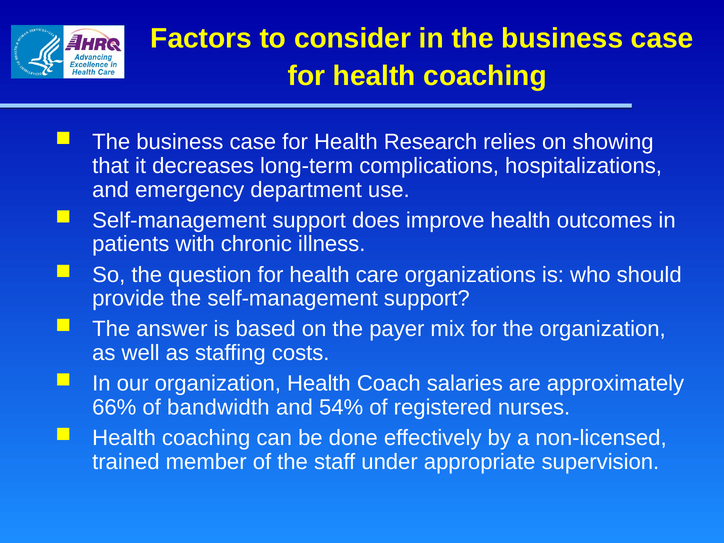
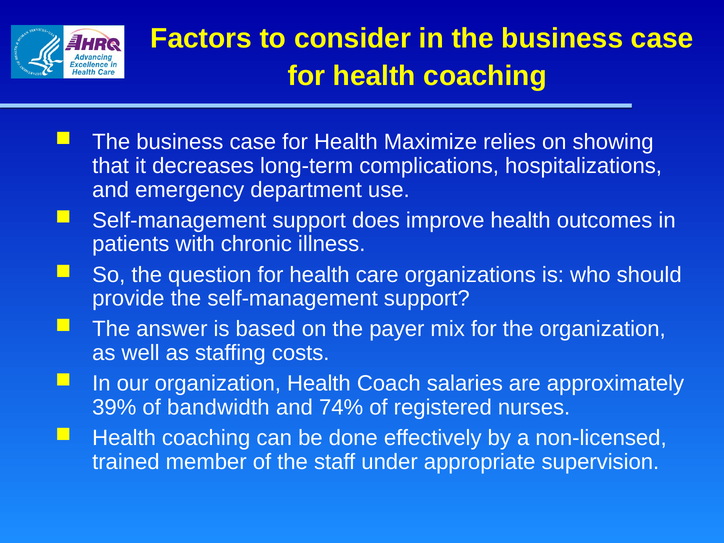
Research: Research -> Maximize (430, 142)
66%: 66% -> 39% (114, 407)
54%: 54% -> 74% (341, 407)
